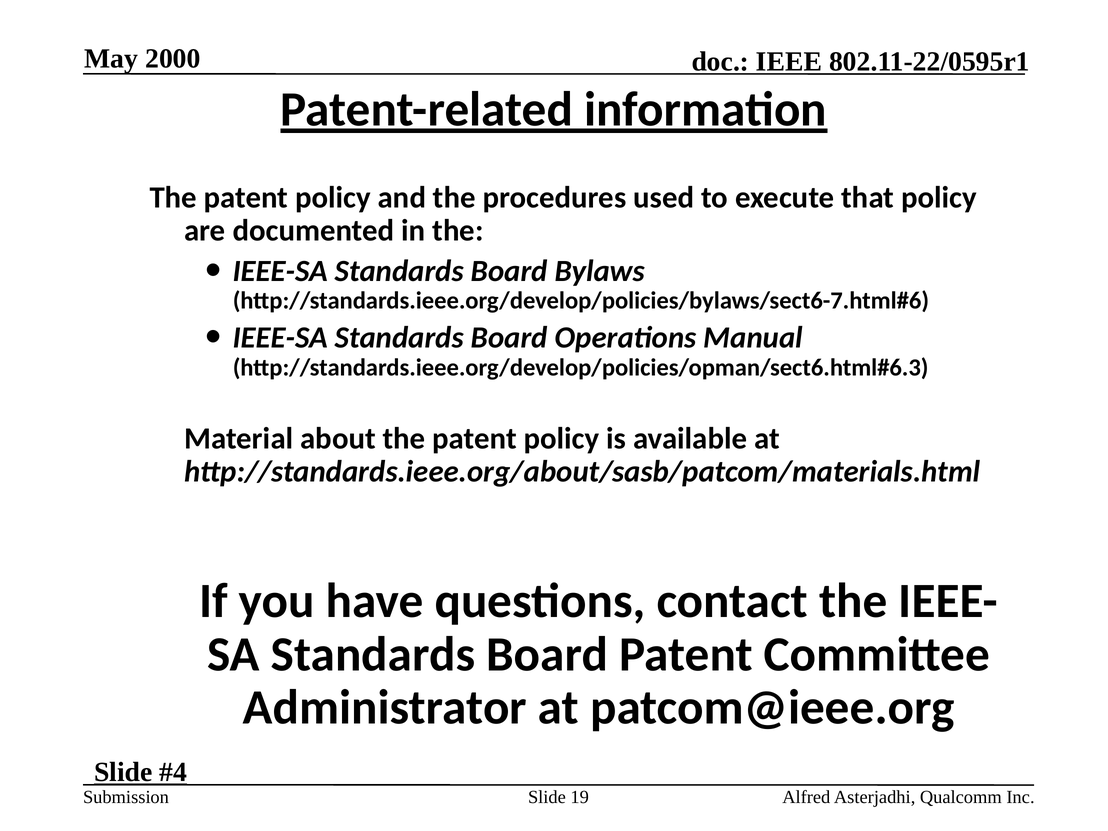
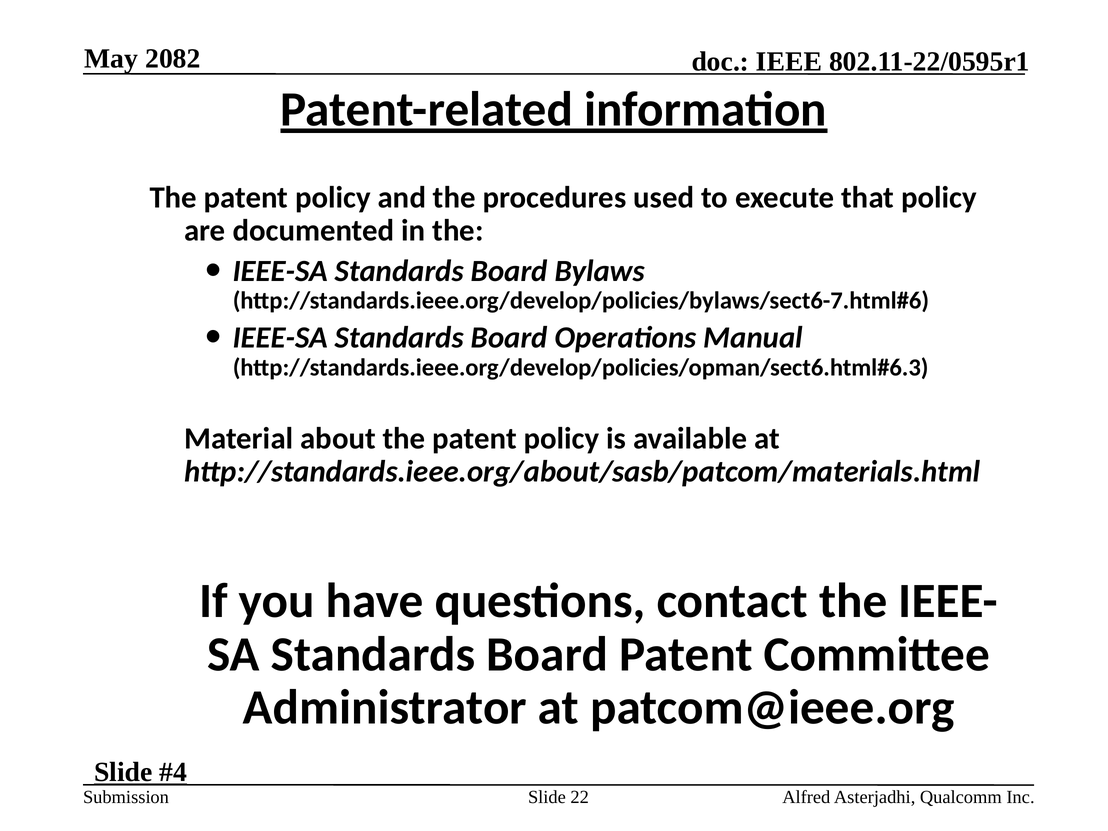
2000: 2000 -> 2082 (173, 59)
19: 19 -> 22 (580, 797)
